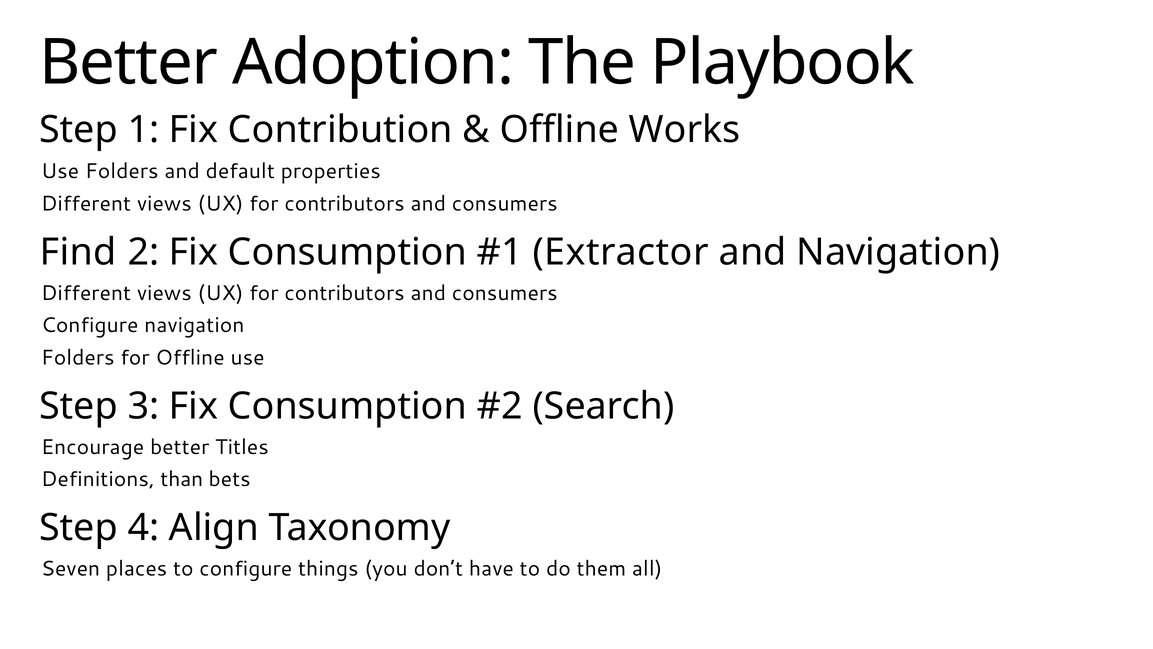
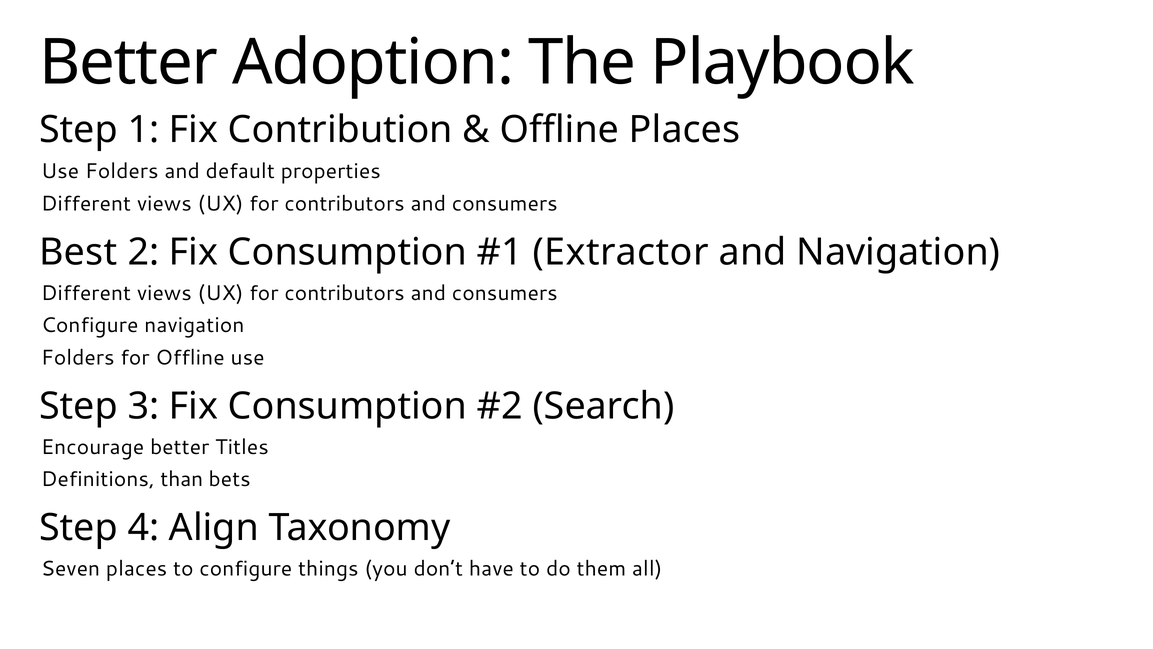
Offline Works: Works -> Places (685, 130)
Find: Find -> Best (78, 252)
